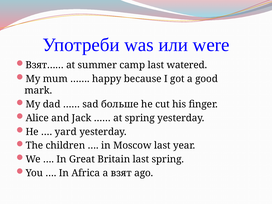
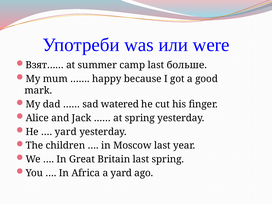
watered: watered -> больше (187, 65)
больше: больше -> watered (120, 104)
a взят: взят -> yard (121, 173)
